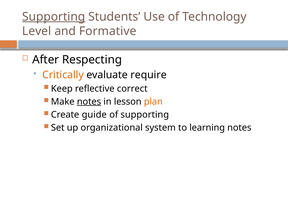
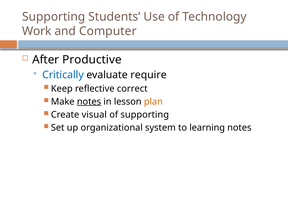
Supporting underline: present -> none (54, 17)
Level: Level -> Work (37, 31)
Formative: Formative -> Computer (108, 31)
Respecting: Respecting -> Productive (92, 60)
Critically colour: orange -> blue (63, 75)
guide: guide -> visual (94, 115)
